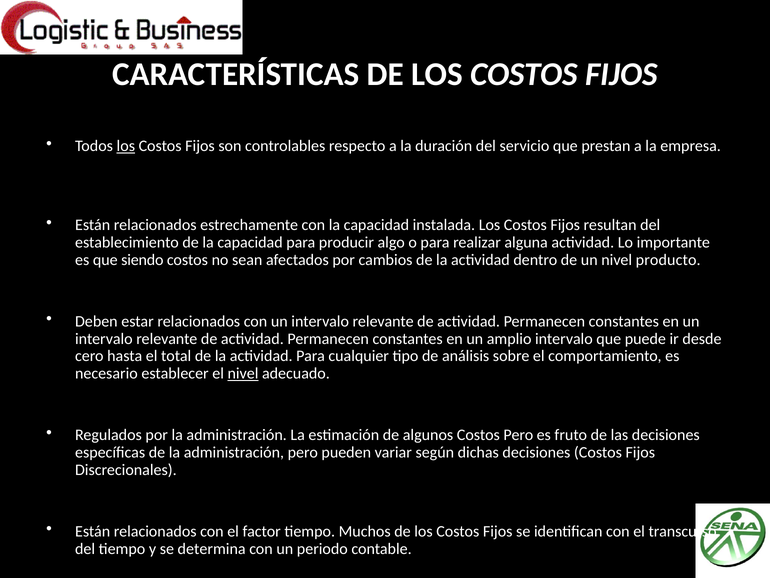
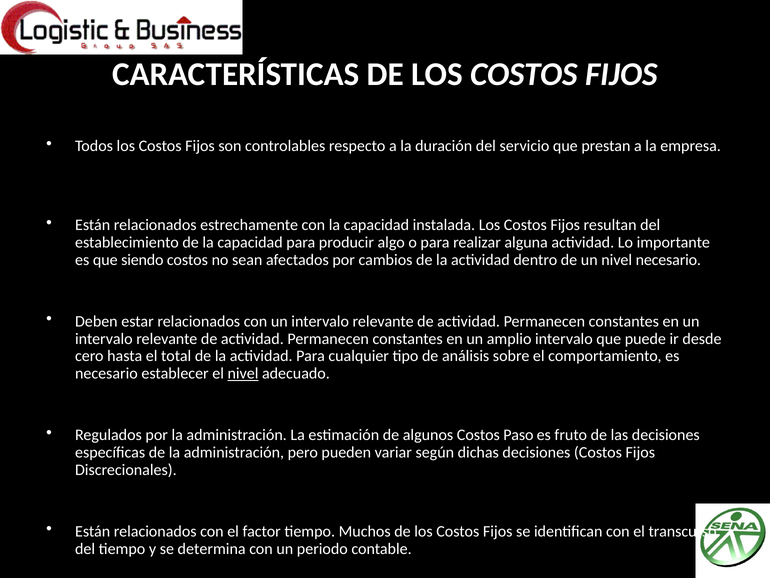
los underline: present -> none (126, 146)
nivel producto: producto -> necesario (668, 260)
Costos Pero: Pero -> Paso (518, 435)
